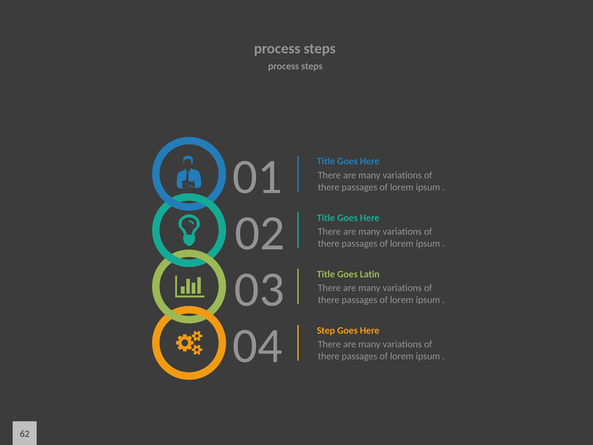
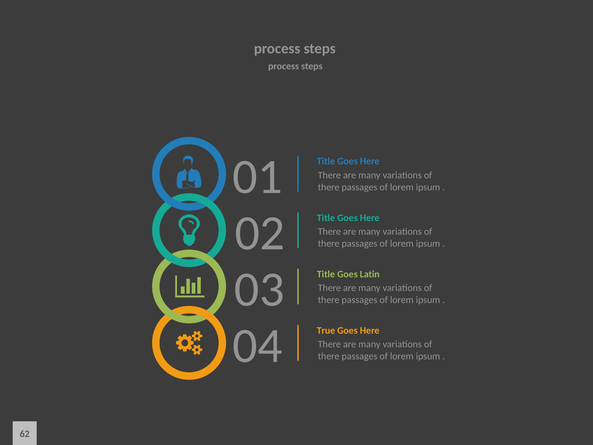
Step: Step -> True (326, 330)
